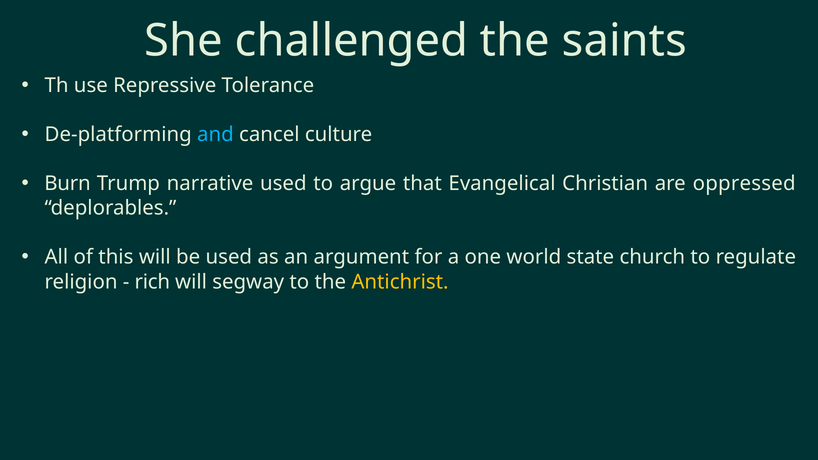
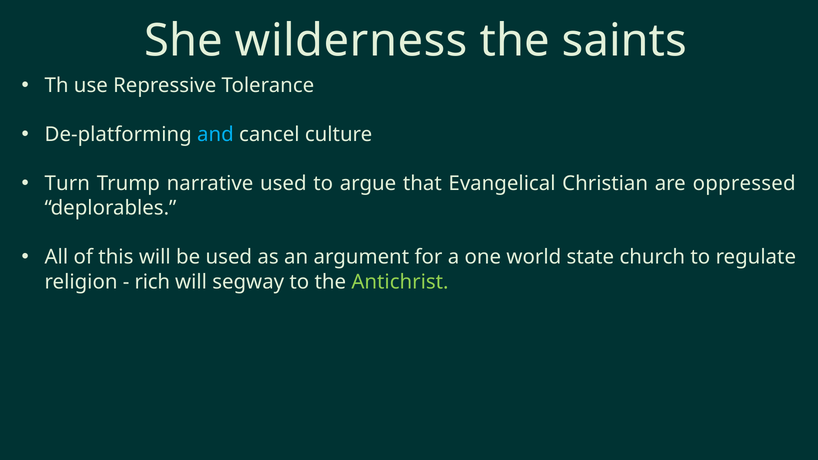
challenged: challenged -> wilderness (351, 41)
Burn: Burn -> Turn (67, 184)
Antichrist colour: yellow -> light green (400, 282)
